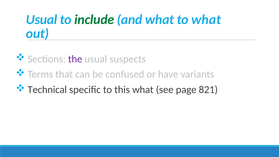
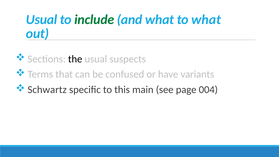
the colour: purple -> black (75, 59)
Technical: Technical -> Schwartz (47, 90)
this what: what -> main (143, 90)
821: 821 -> 004 (208, 90)
